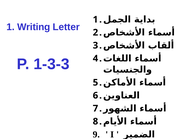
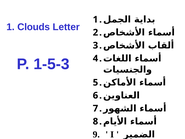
Writing: Writing -> Clouds (34, 27)
1-3-3: 1-3-3 -> 1-5-3 (52, 64)
